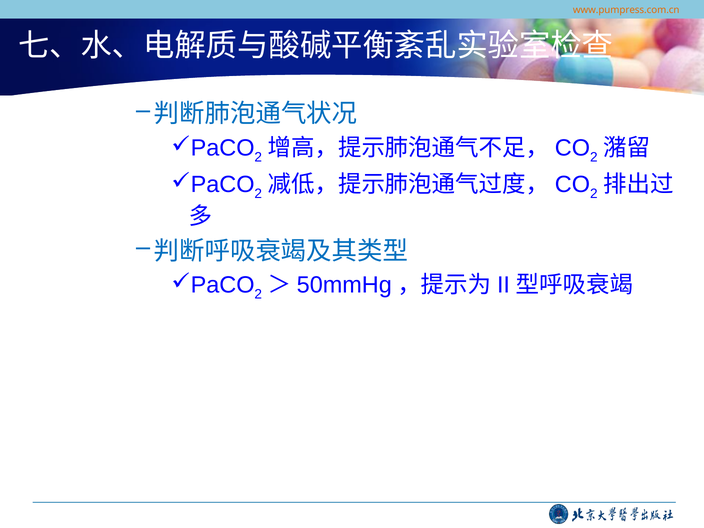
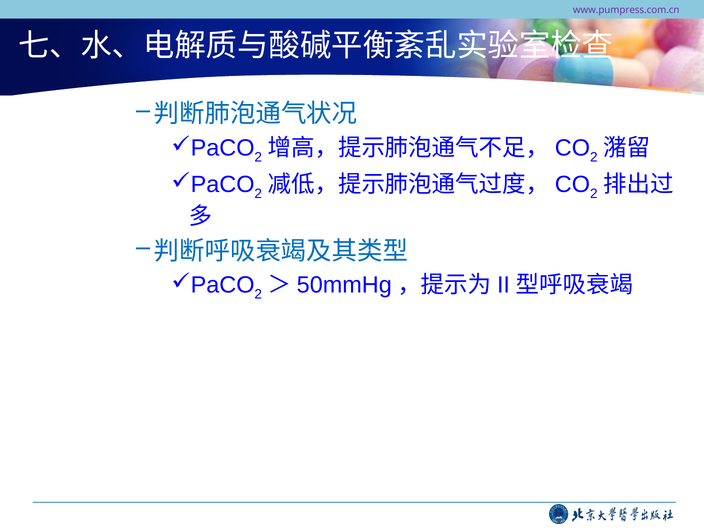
www.pumpress.com.cn colour: orange -> purple (626, 10)
